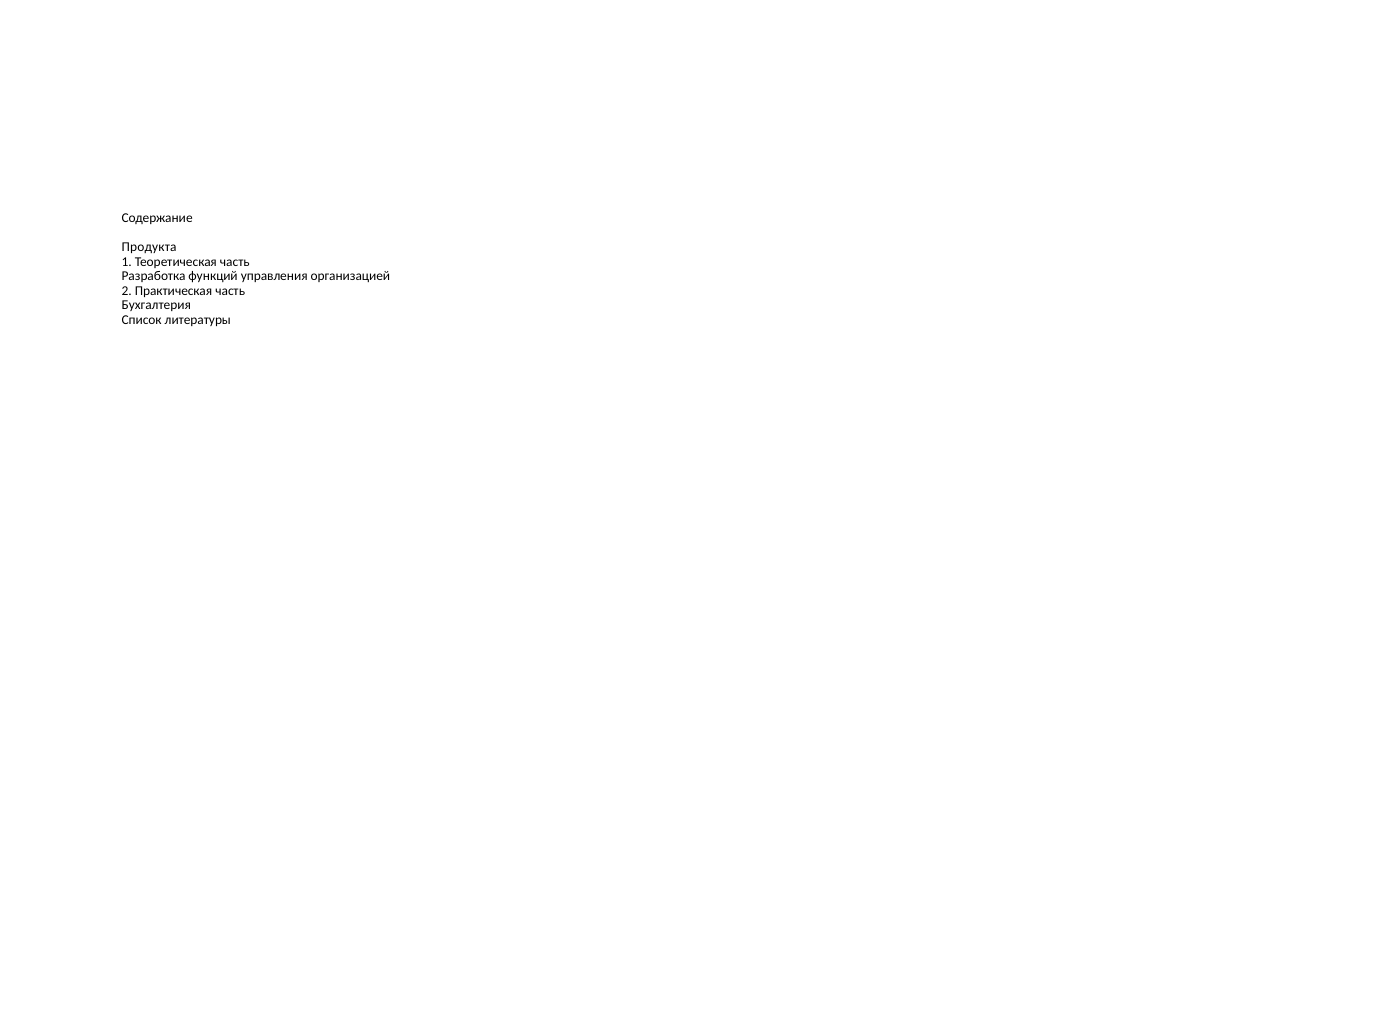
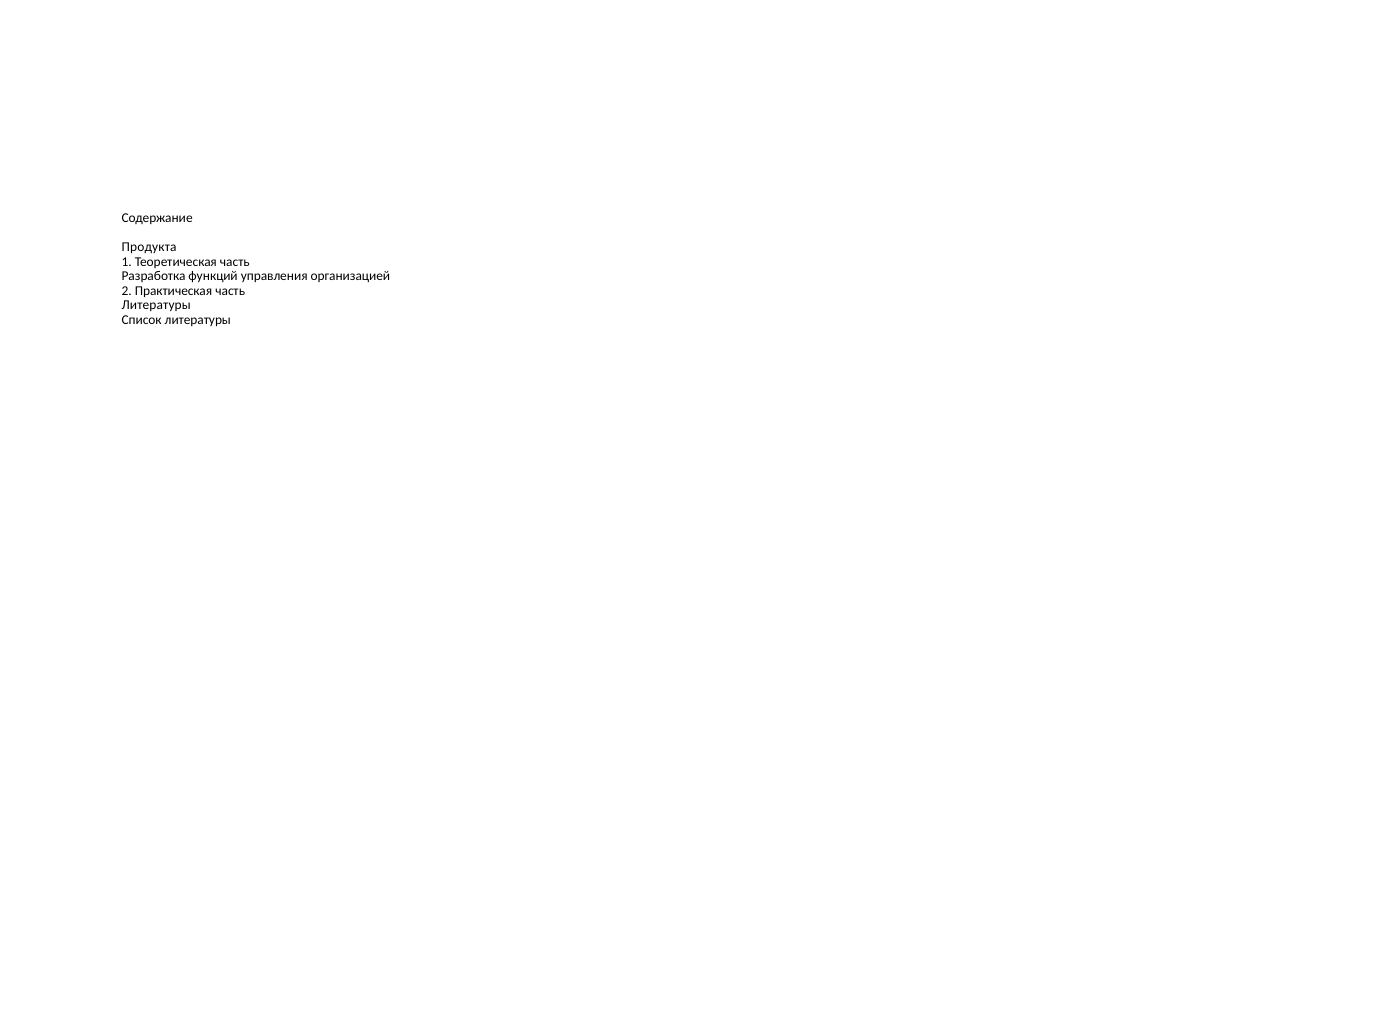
Бухгалтерия: Бухгалтерия -> Литературы (156, 305)
